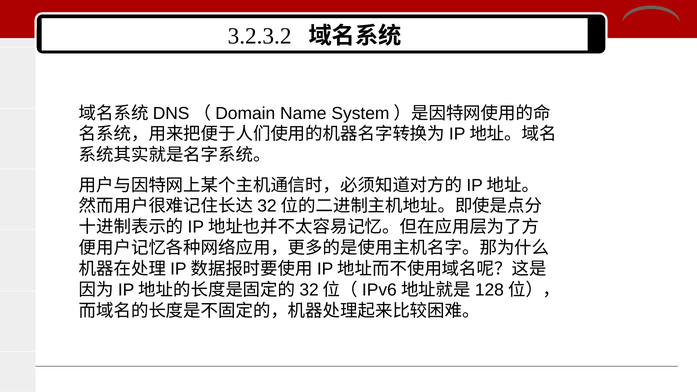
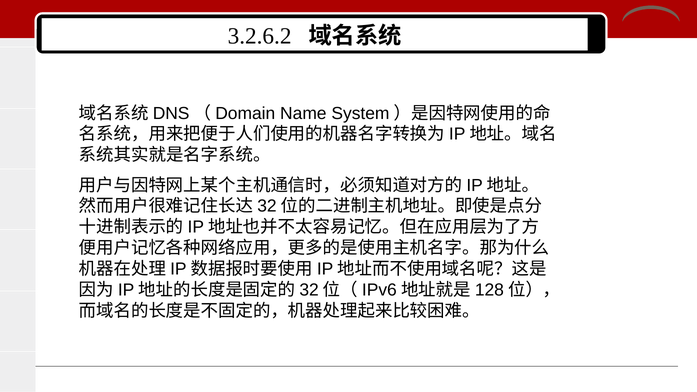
3.2.3.2: 3.2.3.2 -> 3.2.6.2 (260, 36)
